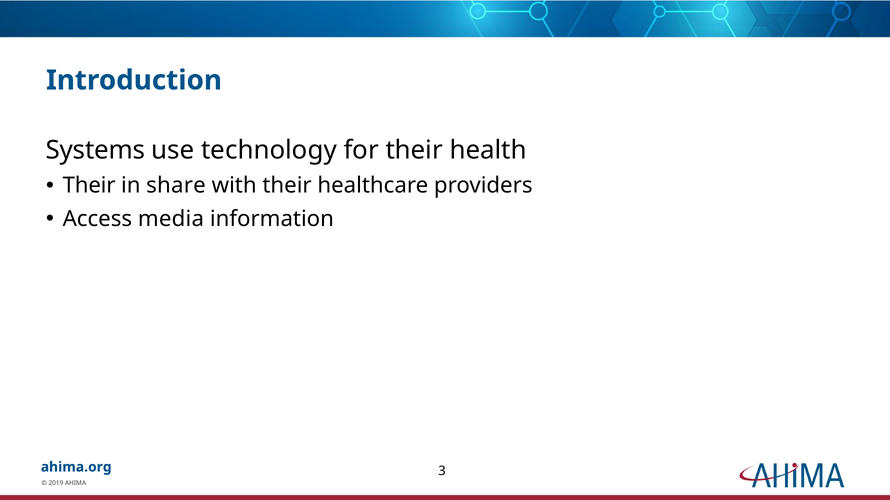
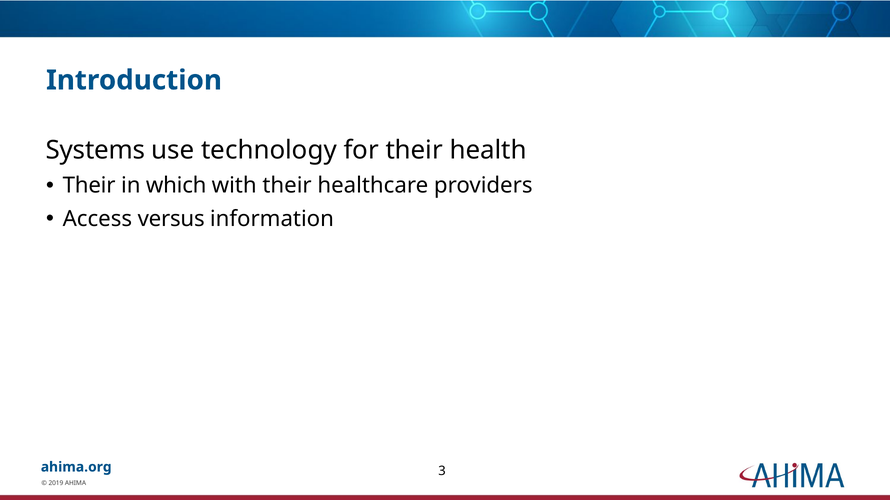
share: share -> which (176, 186)
media: media -> versus (171, 219)
